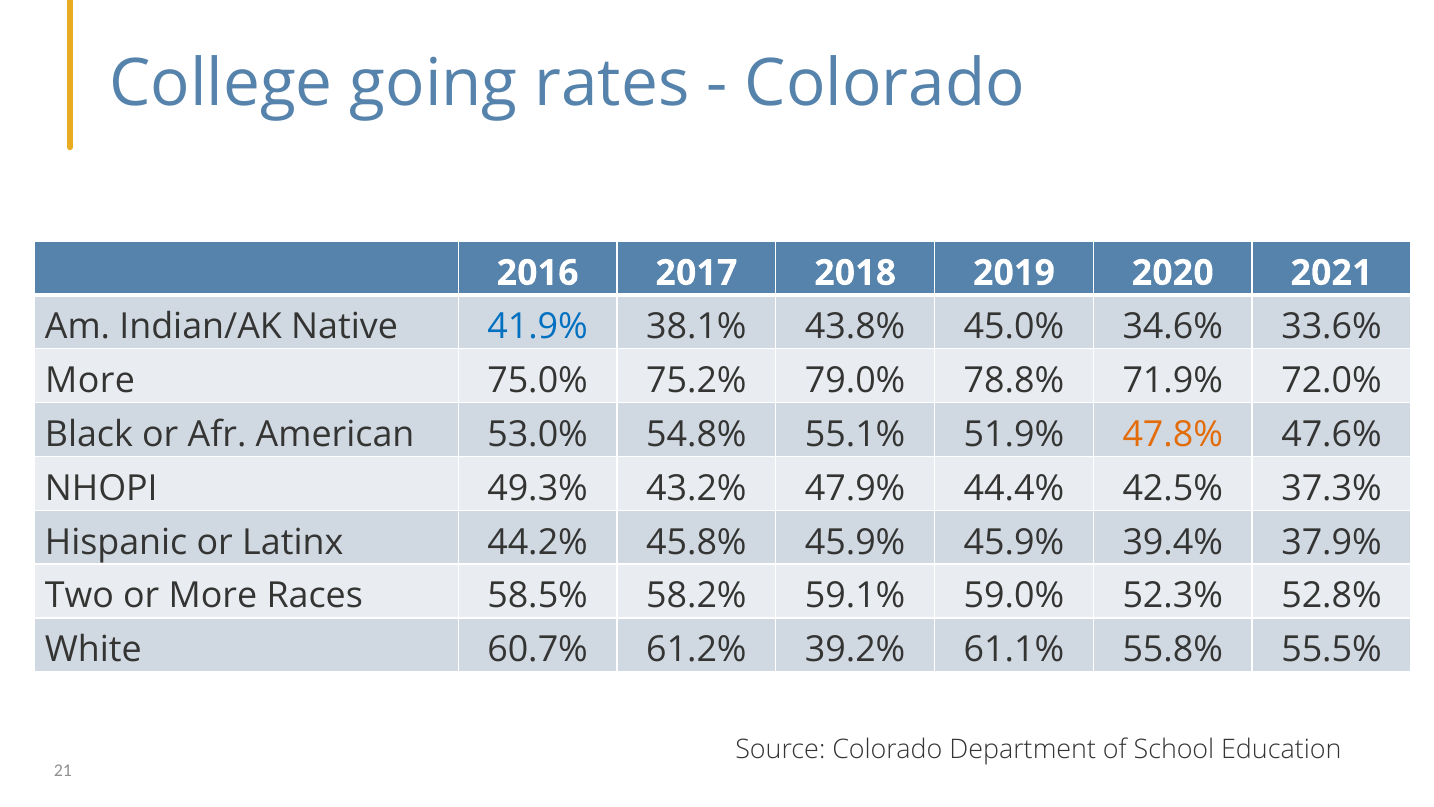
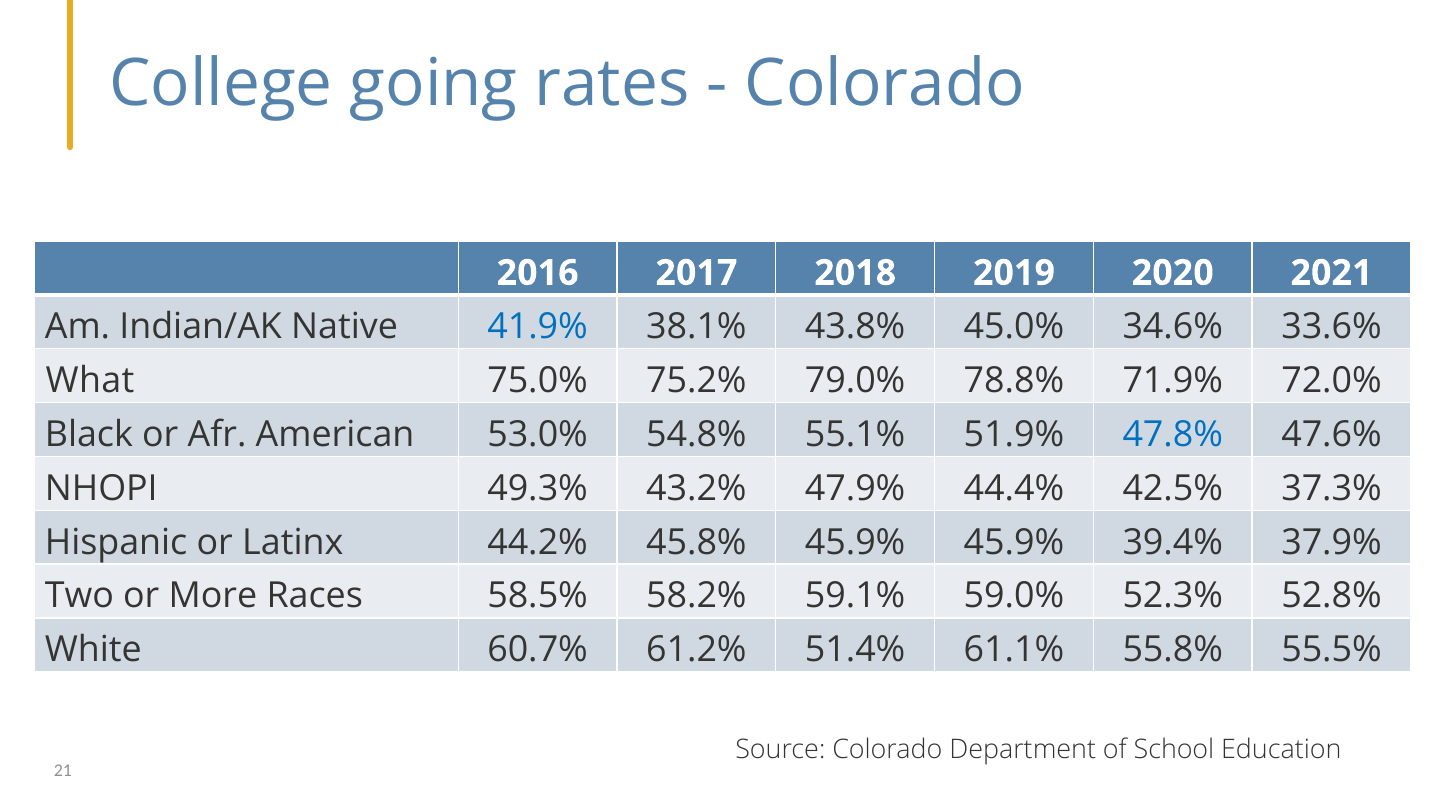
More: More -> What (90, 380)
47.8% colour: orange -> blue (1173, 434)
39.2%: 39.2% -> 51.4% (855, 650)
